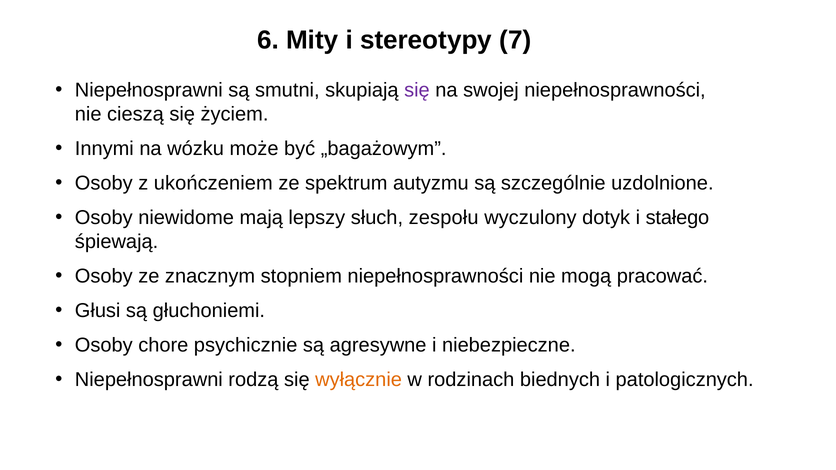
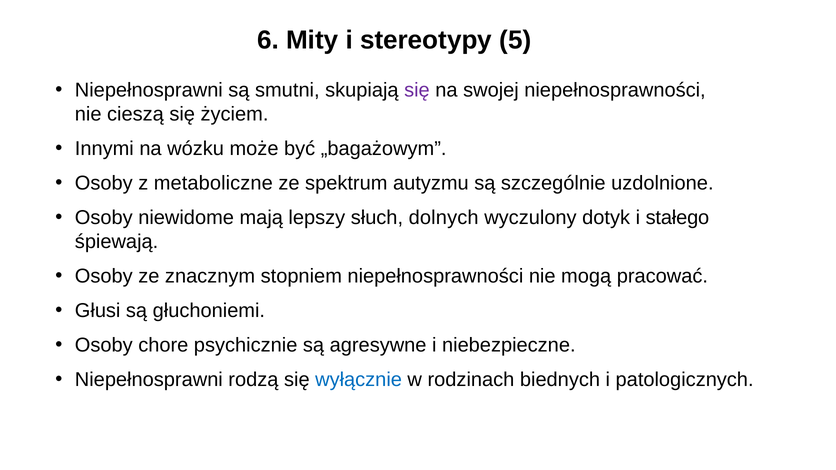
7: 7 -> 5 (515, 40)
ukończeniem: ukończeniem -> metaboliczne (213, 183)
zespołu: zespołu -> dolnych (444, 218)
wyłącznie colour: orange -> blue (359, 380)
